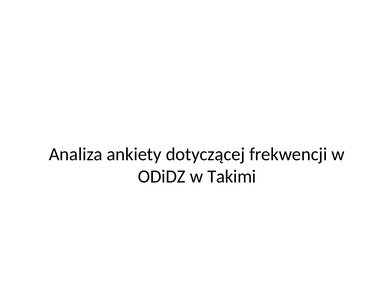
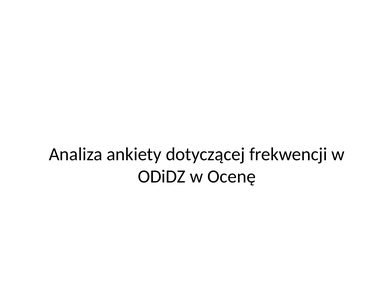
Takimi: Takimi -> Ocenę (232, 176)
